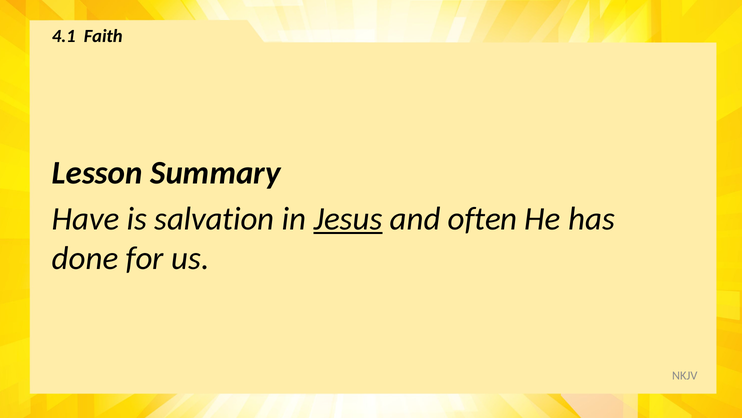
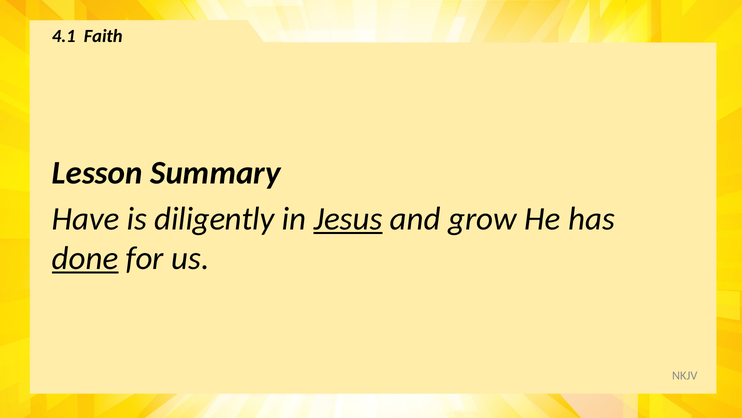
salvation: salvation -> diligently (214, 219)
often: often -> grow (483, 219)
done underline: none -> present (85, 259)
